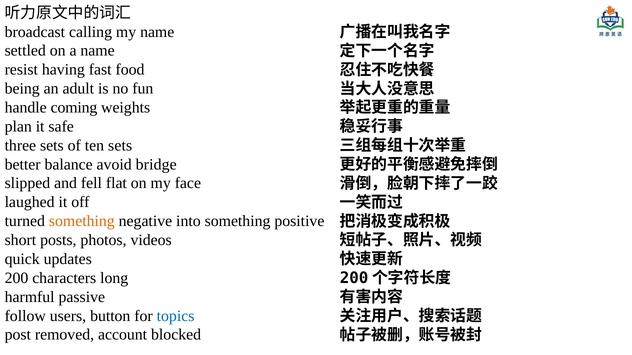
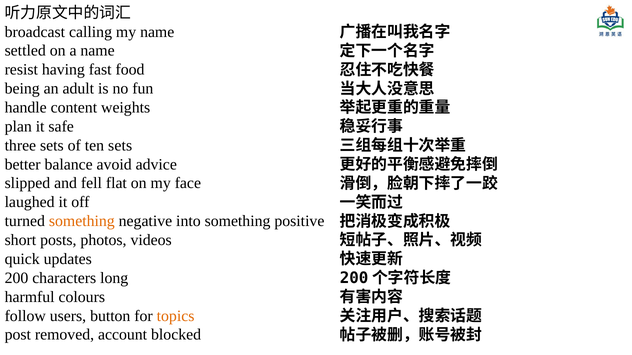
coming: coming -> content (74, 108)
bridge: bridge -> advice (156, 165)
passive: passive -> colours (82, 297)
topics colour: blue -> orange (176, 316)
